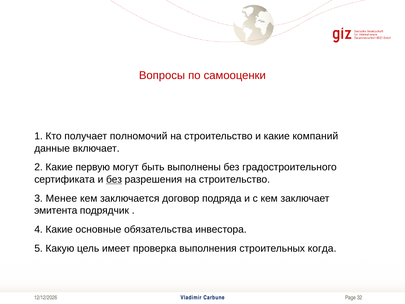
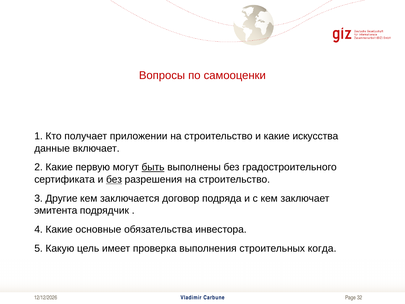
полномочий: полномочий -> приложении (139, 136)
компаний: компаний -> искусства (315, 136)
быть underline: none -> present (153, 167)
Менее: Менее -> Другие (61, 198)
